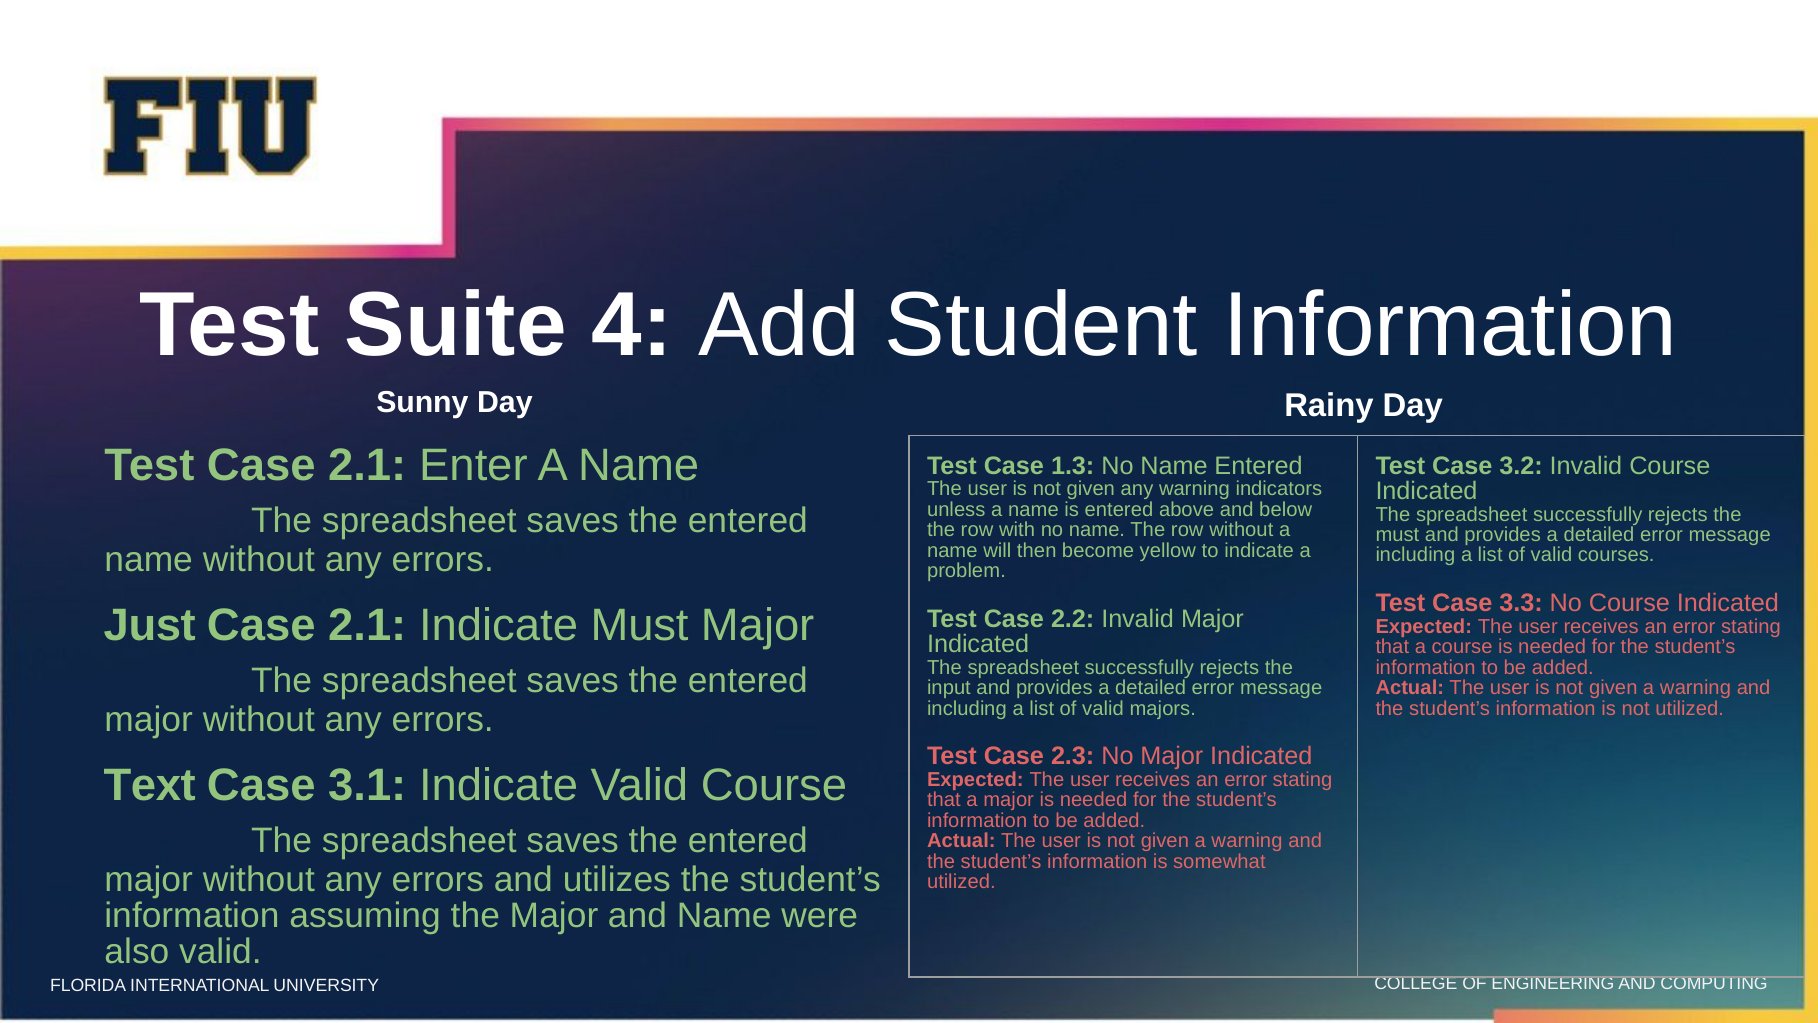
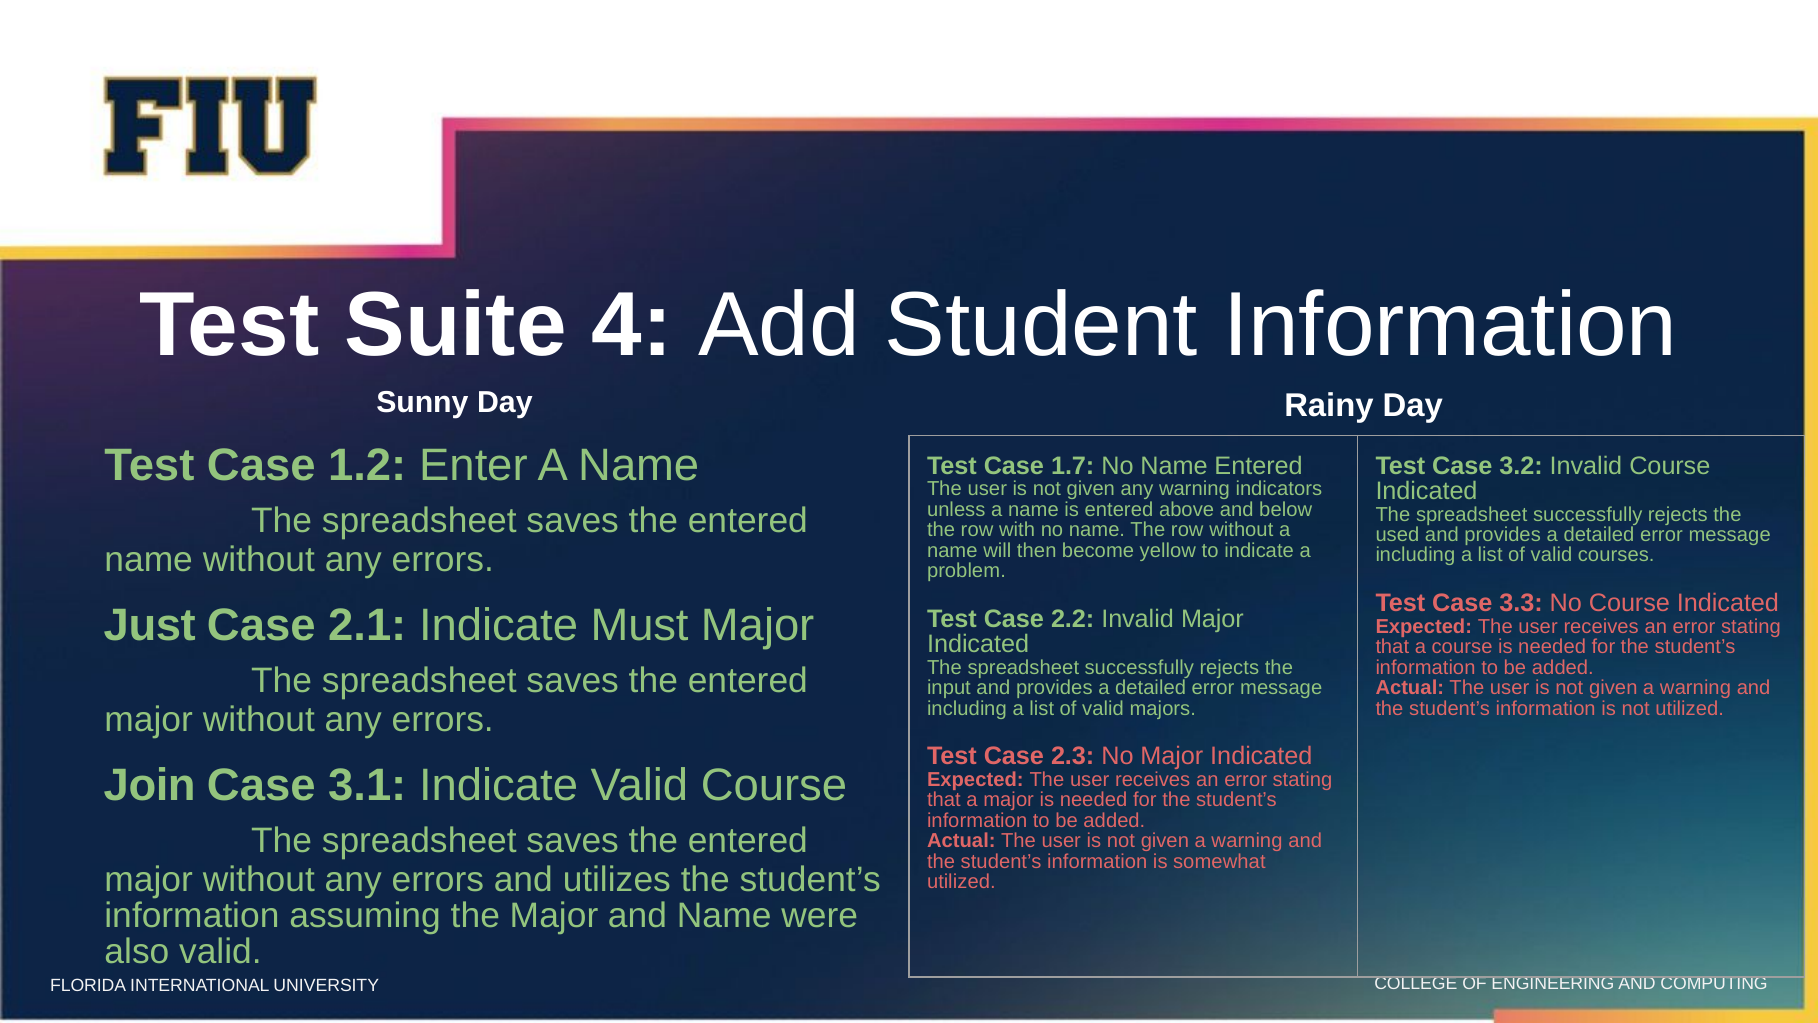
Test Case 2.1: 2.1 -> 1.2 (367, 466)
1.3: 1.3 -> 1.7 (1073, 466)
must: must -> used (1397, 535)
Text: Text -> Join (150, 786)
